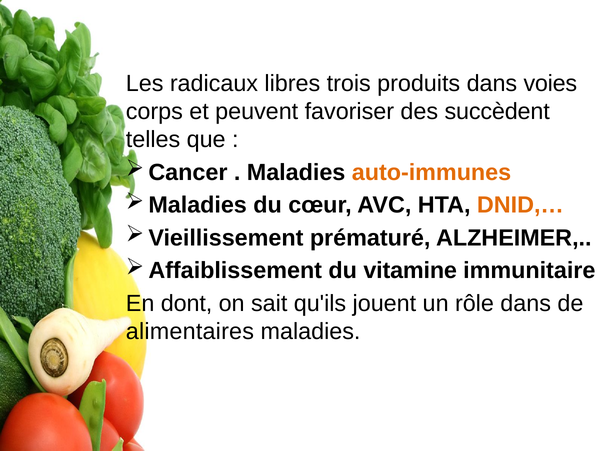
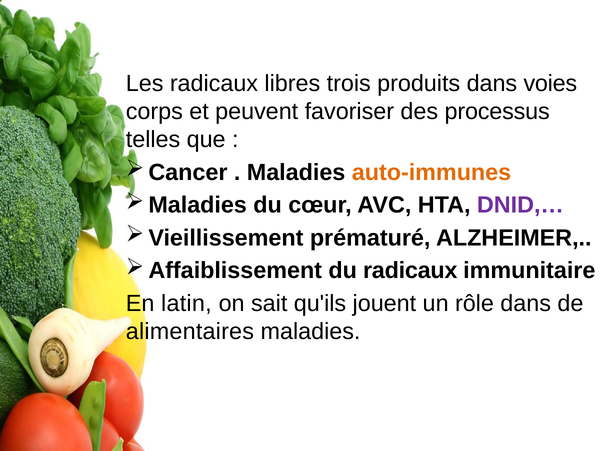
succèdent: succèdent -> processus (497, 112)
DNID,… colour: orange -> purple (520, 205)
du vitamine: vitamine -> radicaux (410, 271)
dont: dont -> latin (186, 303)
